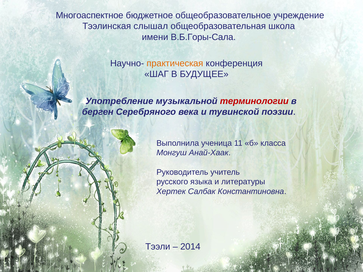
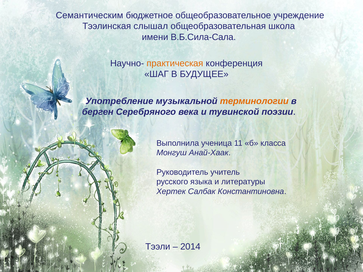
Многоаспектное: Многоаспектное -> Семантическим (89, 15)
В.Б.Горы-Сала: В.Б.Горы-Сала -> В.Б.Сила-Сала (203, 37)
терминологии colour: red -> orange (254, 101)
